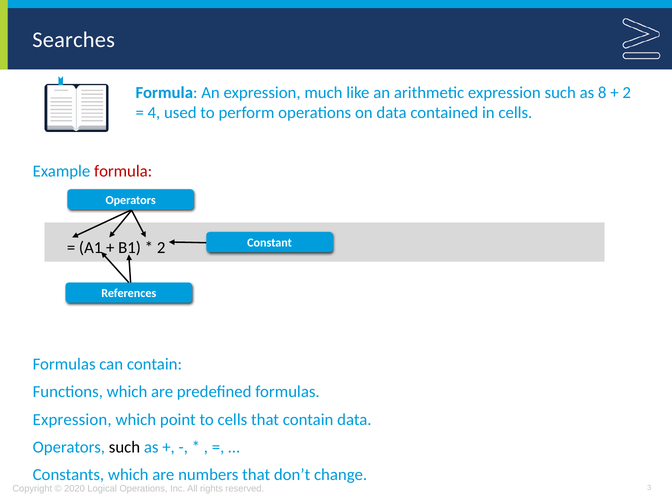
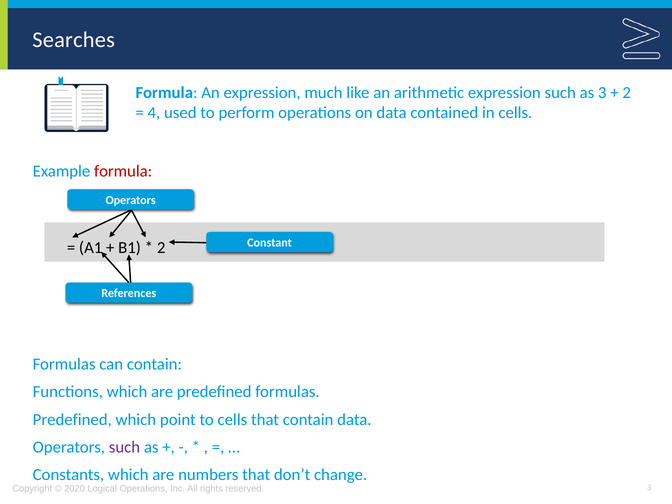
as 8: 8 -> 3 (602, 93)
Expression: Expression -> Predefined (72, 420)
such colour: black -> purple (124, 447)
